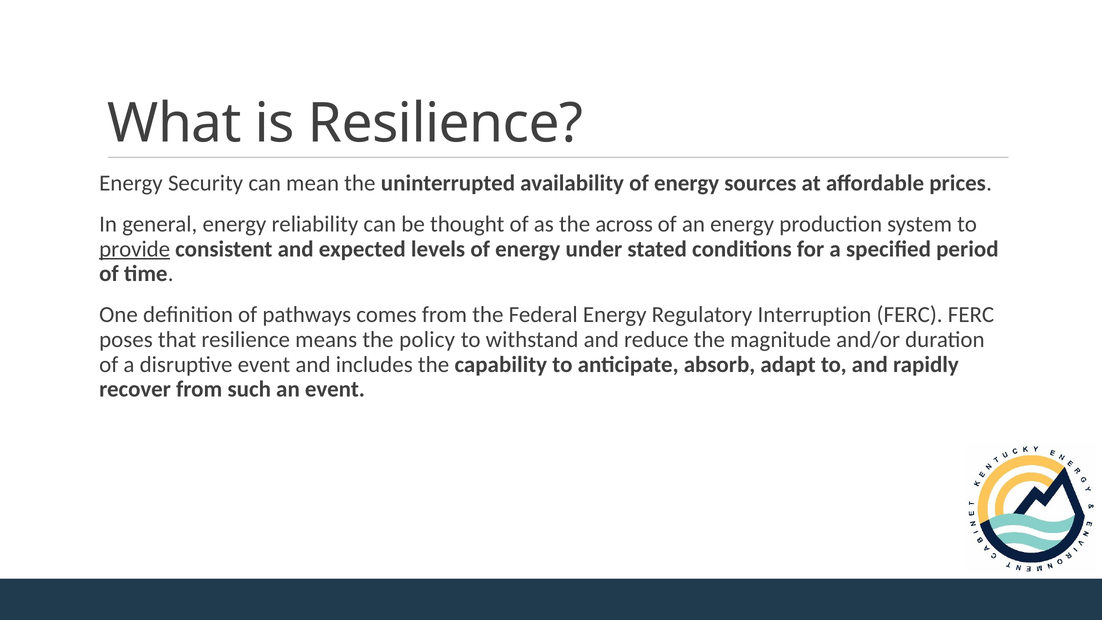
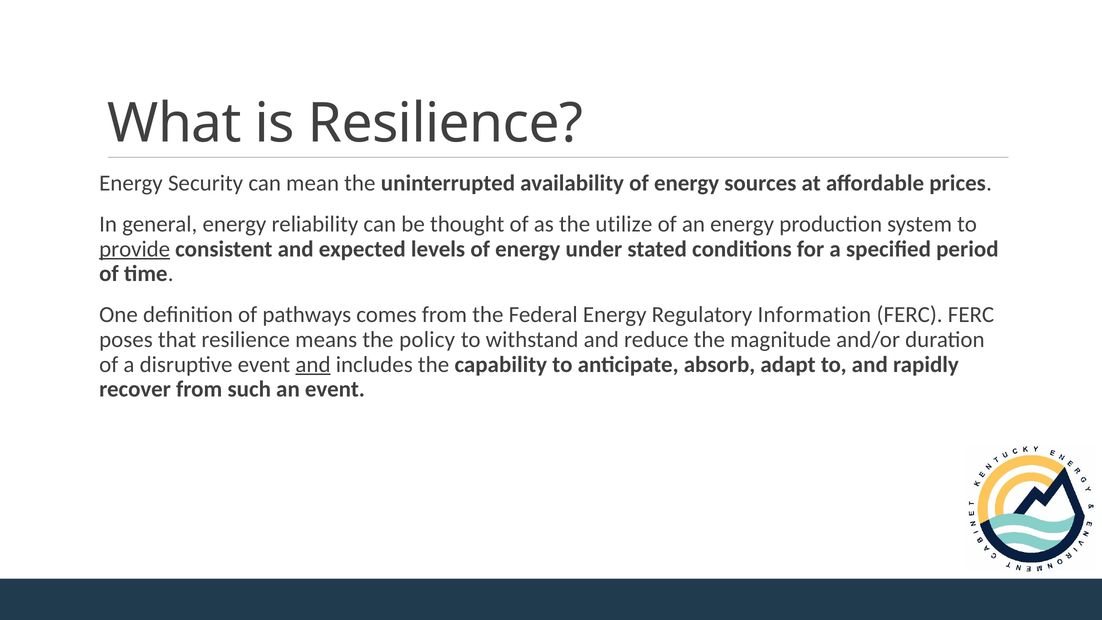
across: across -> utilize (624, 224)
Interruption: Interruption -> Information (814, 315)
and underline: none -> present (313, 364)
